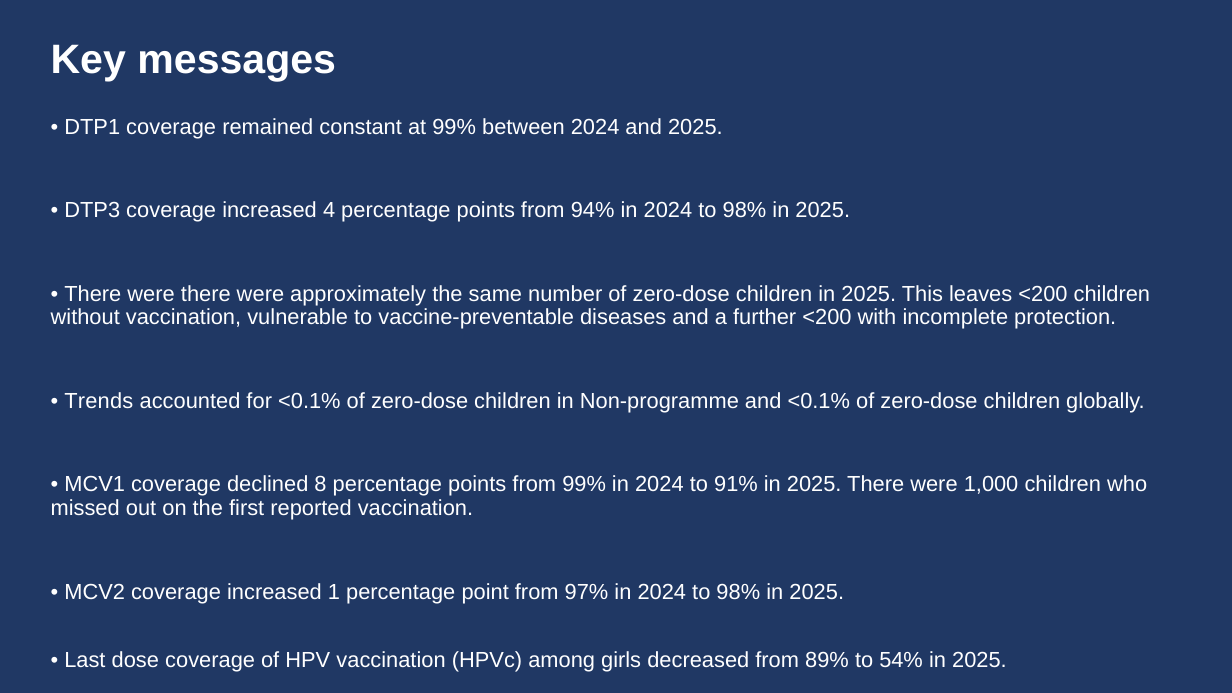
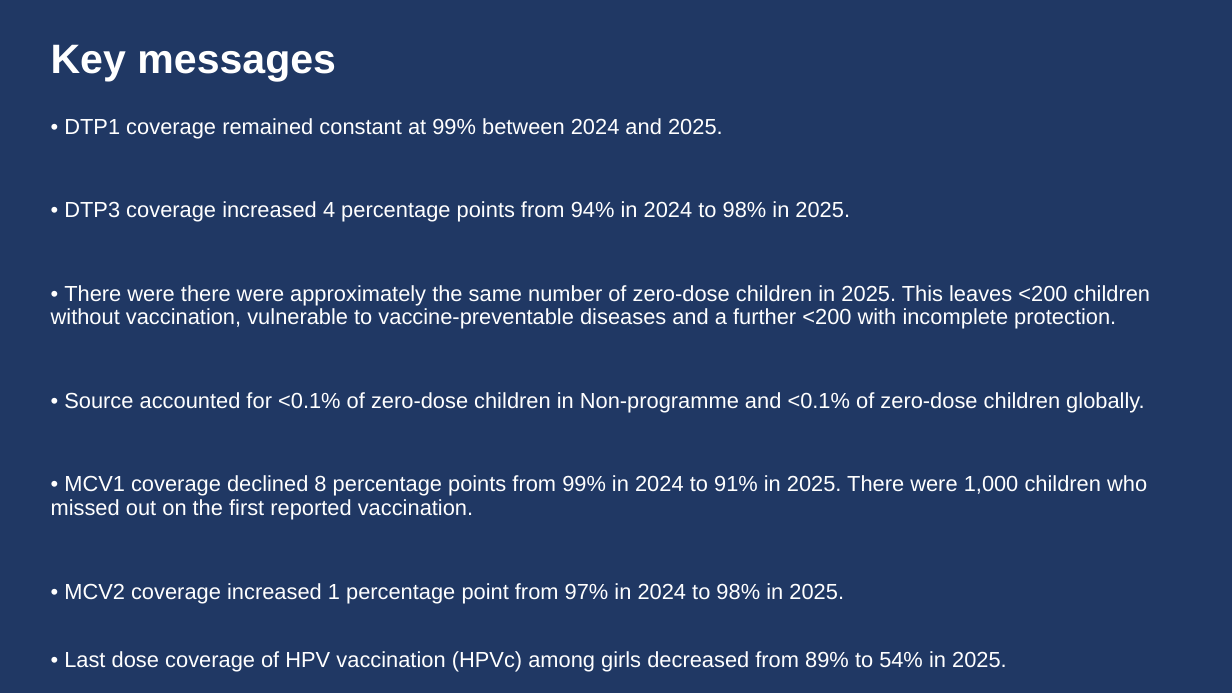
Trends: Trends -> Source (99, 401)
